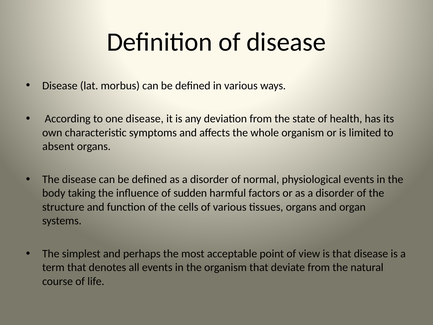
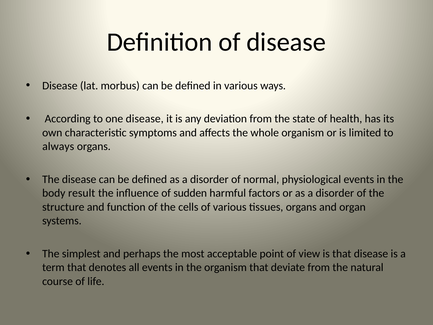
absent: absent -> always (58, 146)
taking: taking -> result (82, 193)
